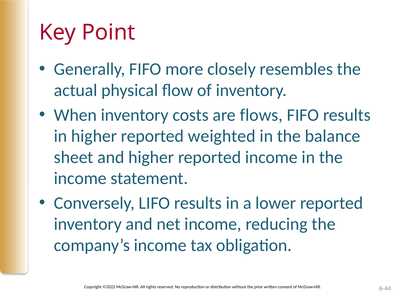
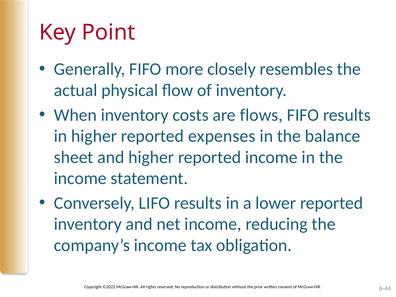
weighted: weighted -> expenses (222, 136)
